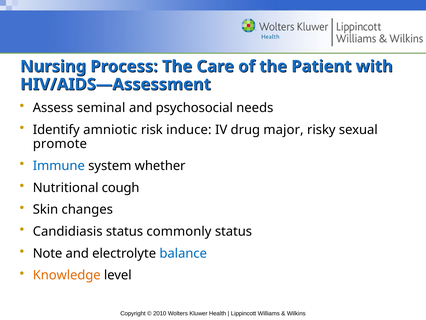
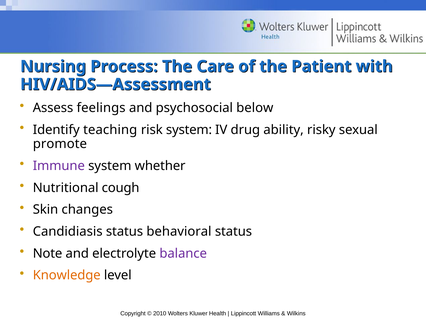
seminal: seminal -> feelings (101, 108)
needs: needs -> below (255, 108)
amniotic: amniotic -> teaching (110, 130)
risk induce: induce -> system (189, 130)
major: major -> ability (284, 130)
Immune colour: blue -> purple (59, 166)
commonly: commonly -> behavioral (179, 231)
balance colour: blue -> purple (183, 253)
